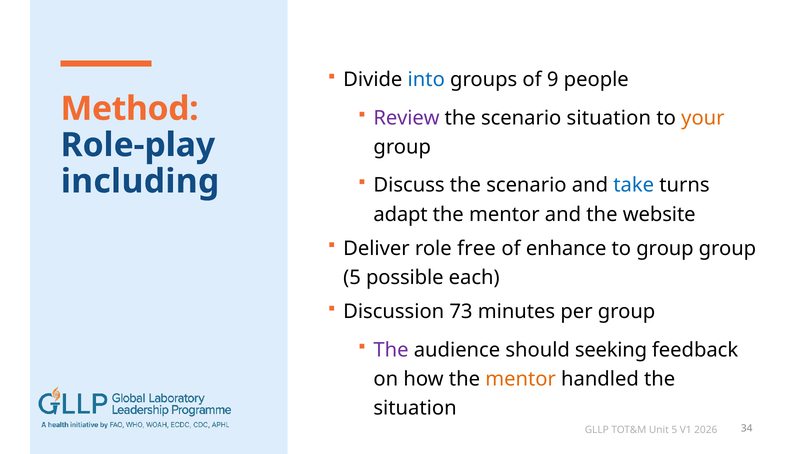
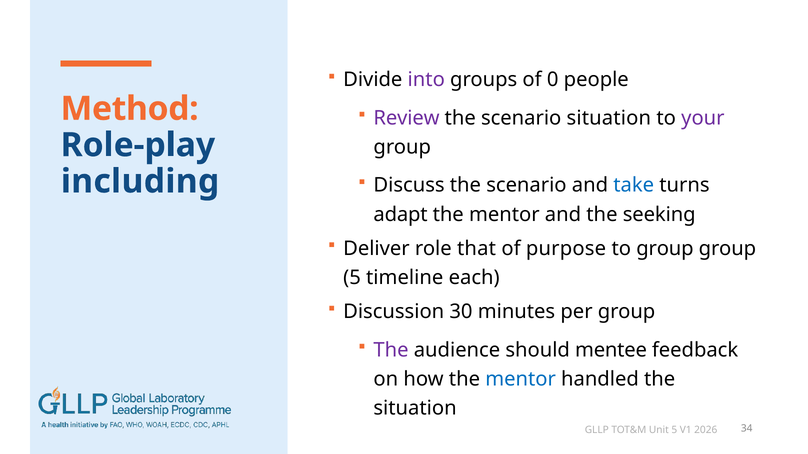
into colour: blue -> purple (426, 80)
9: 9 -> 0 (553, 80)
your colour: orange -> purple (703, 118)
website: website -> seeking (659, 215)
free: free -> that (477, 249)
enhance: enhance -> purpose (566, 249)
possible: possible -> timeline (405, 278)
73: 73 -> 30 (461, 312)
seeking: seeking -> mentee (611, 350)
mentor colour: orange -> blue (521, 379)
